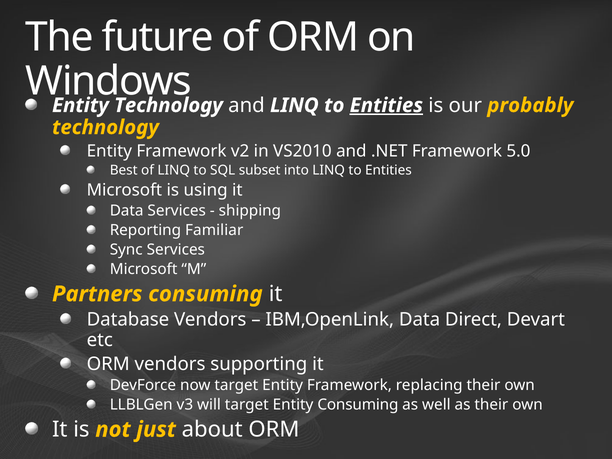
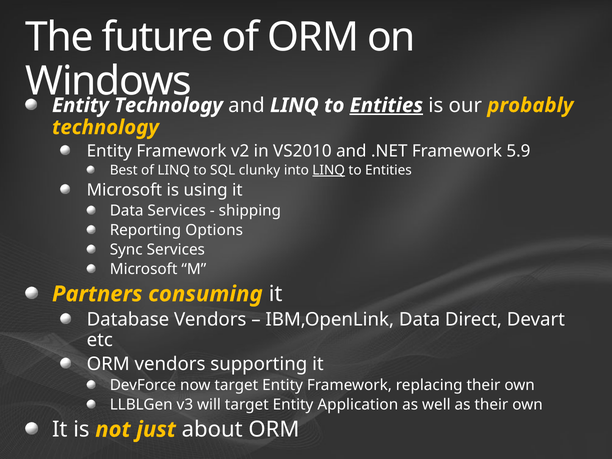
5.0: 5.0 -> 5.9 (518, 151)
subset: subset -> clunky (260, 170)
LINQ underline: none -> present (329, 170)
Familiar: Familiar -> Options (214, 230)
Entity Consuming: Consuming -> Application (358, 405)
